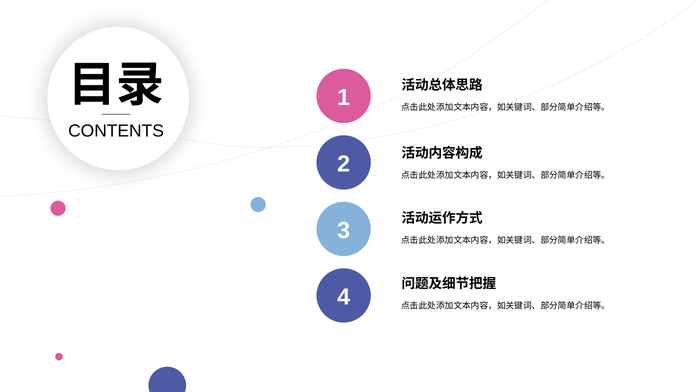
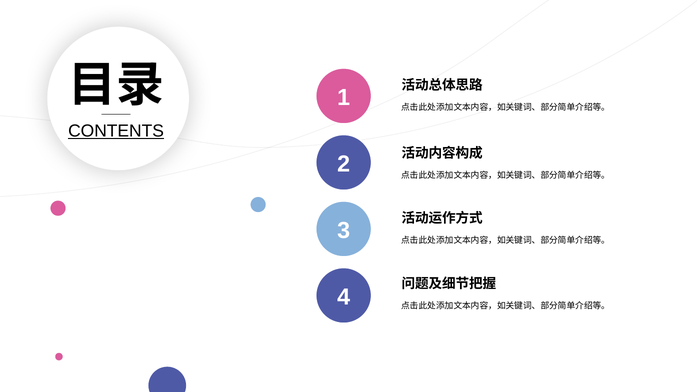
CONTENTS underline: none -> present (116, 131)
